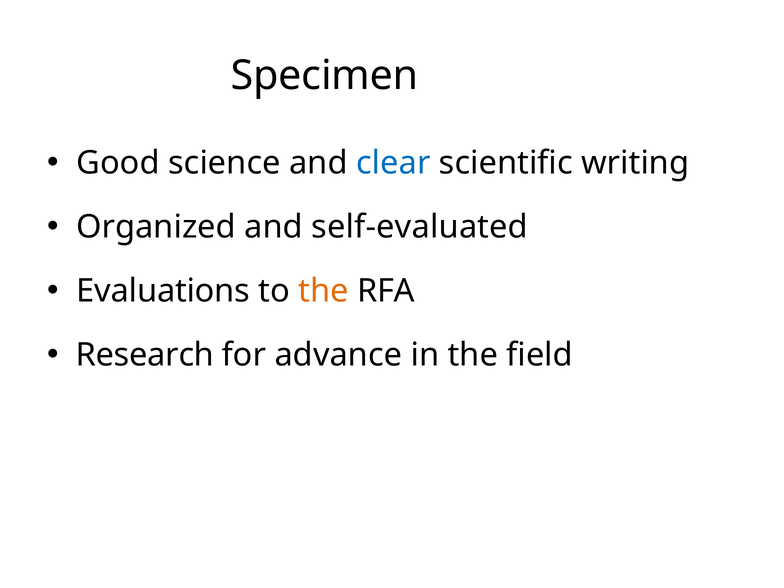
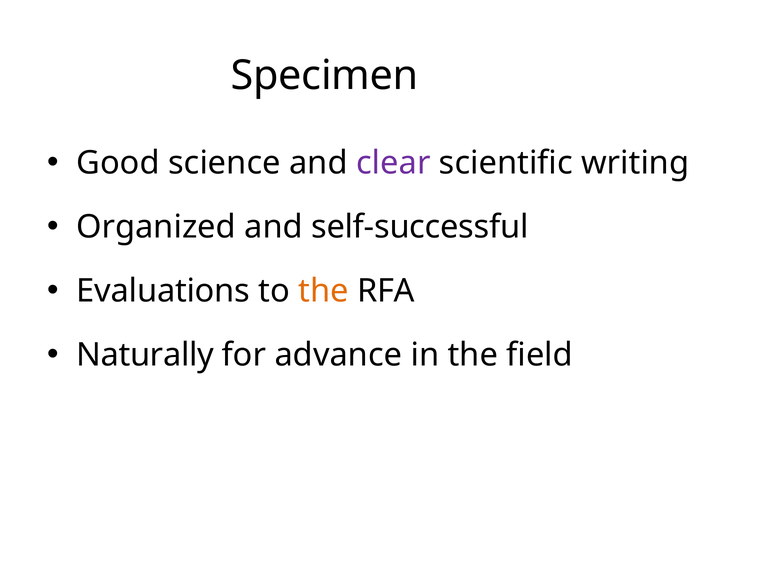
clear colour: blue -> purple (393, 163)
self-evaluated: self-evaluated -> self-successful (420, 227)
Research: Research -> Naturally (145, 355)
